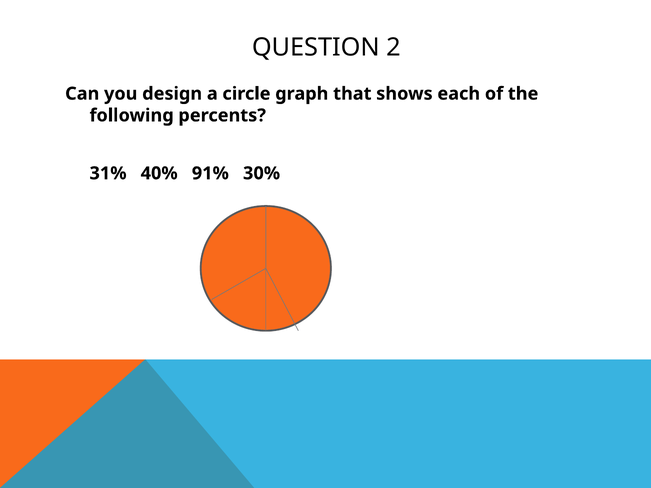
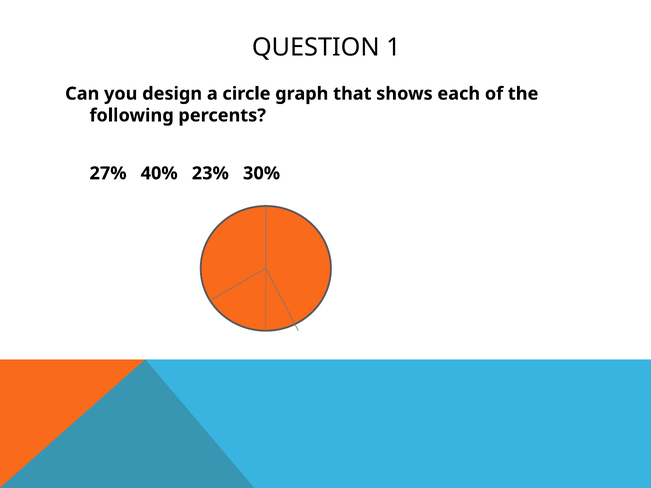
2: 2 -> 1 (393, 47)
31%: 31% -> 27% (108, 173)
91%: 91% -> 23% (210, 173)
